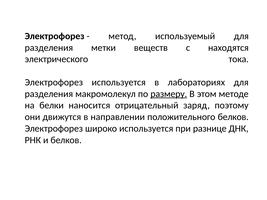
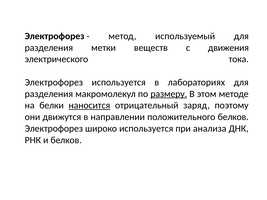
находятся: находятся -> движения (228, 48)
наносится underline: none -> present (89, 106)
разнице: разнице -> анализа (210, 129)
